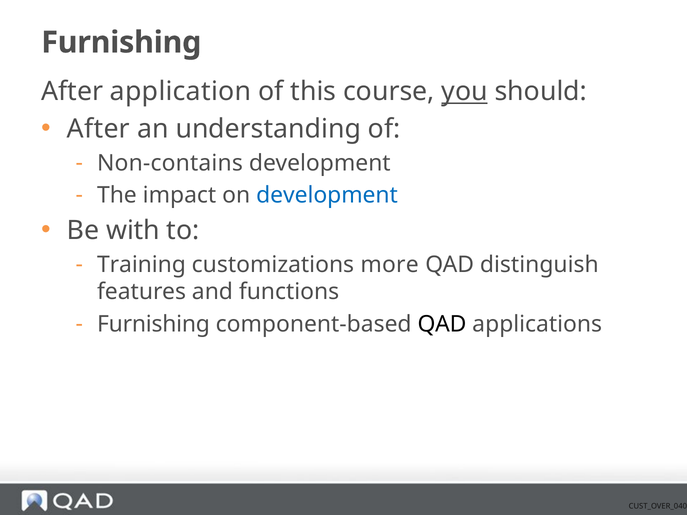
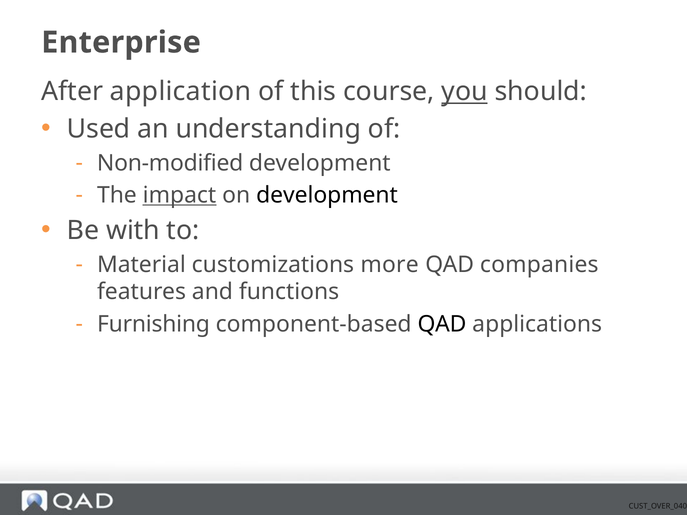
Furnishing: Furnishing -> Enterprise (121, 42)
After: After -> Used (99, 129)
Non-contains: Non-contains -> Non-modified (170, 163)
impact underline: none -> present (179, 195)
development colour: blue -> black (327, 195)
Training: Training -> Material (141, 265)
distinguish: distinguish -> companies (539, 265)
